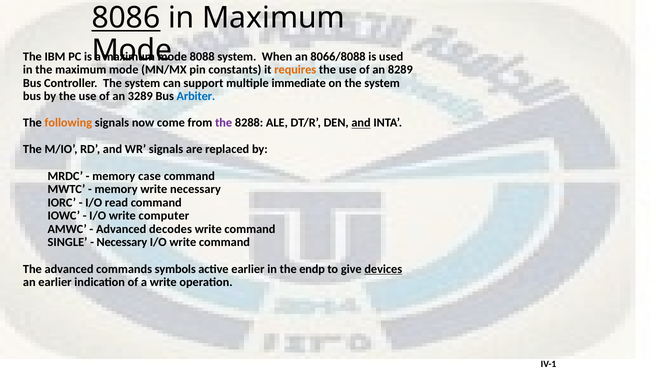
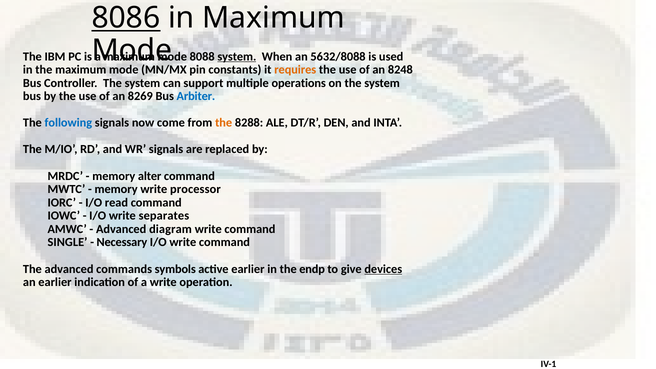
system underline: none -> present (237, 56)
8066/8088: 8066/8088 -> 5632/8088 (338, 56)
8289: 8289 -> 8248 (400, 70)
immediate: immediate -> operations (299, 83)
3289: 3289 -> 8269 (140, 96)
following colour: orange -> blue (68, 123)
the colour: purple -> orange (224, 123)
and underline: present -> none (361, 123)
case: case -> alter (150, 176)
write necessary: necessary -> processor (195, 189)
computer: computer -> separates (164, 216)
decodes: decodes -> diagram (170, 229)
